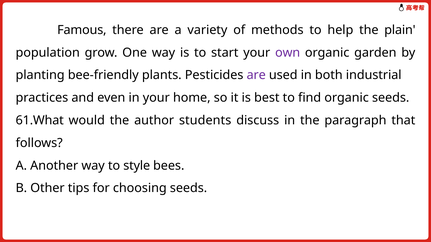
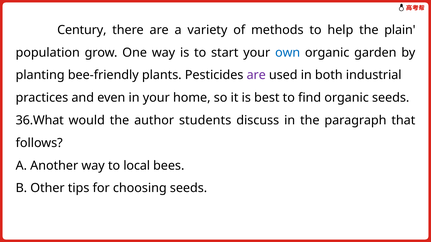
Famous: Famous -> Century (82, 30)
own colour: purple -> blue (288, 53)
61.What: 61.What -> 36.What (40, 121)
style: style -> local (137, 166)
